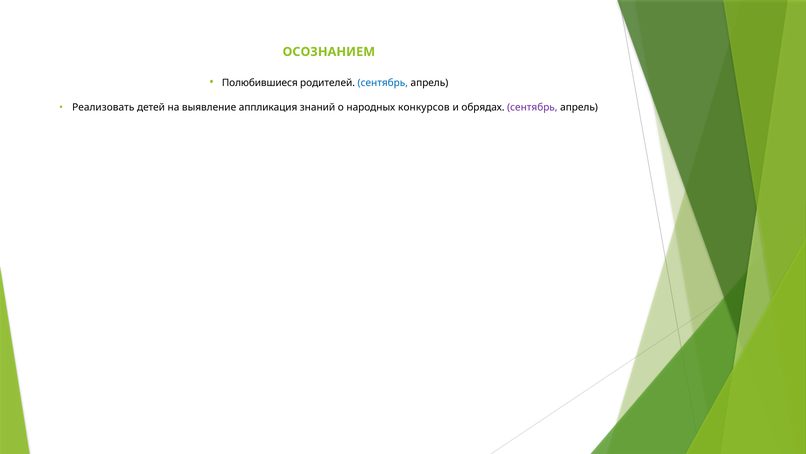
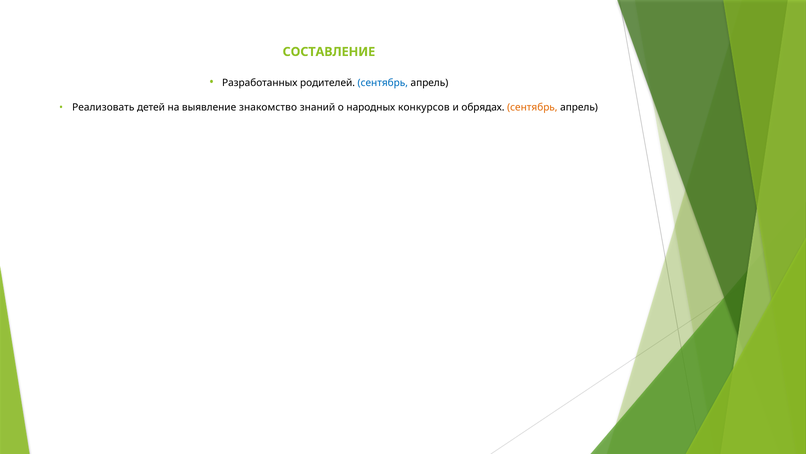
ОСОЗНАНИЕМ: ОСОЗНАНИЕМ -> СОСТАВЛЕНИЕ (329, 52)
Полюбившиеся: Полюбившиеся -> Разработанных (260, 83)
аппликация: аппликация -> знакомство (268, 107)
сентябрь colour: purple -> orange (532, 107)
